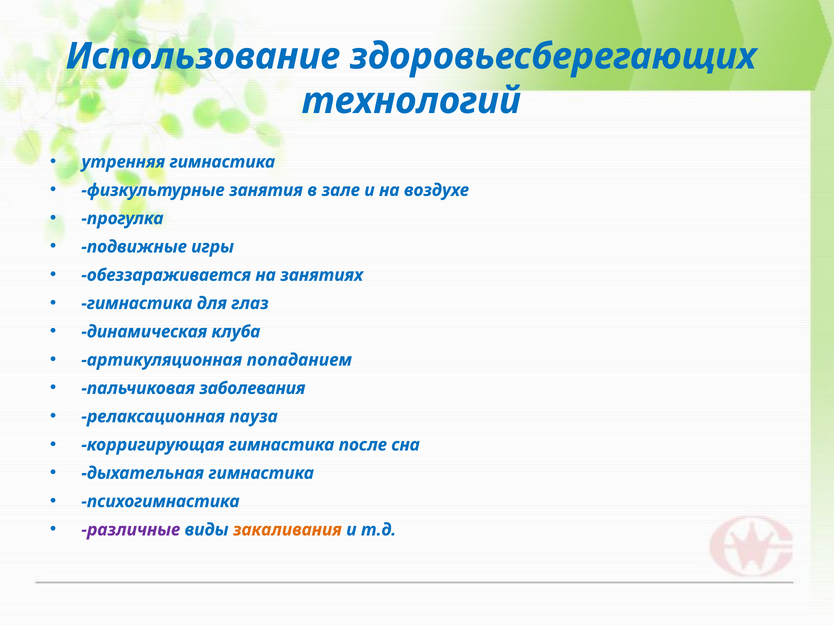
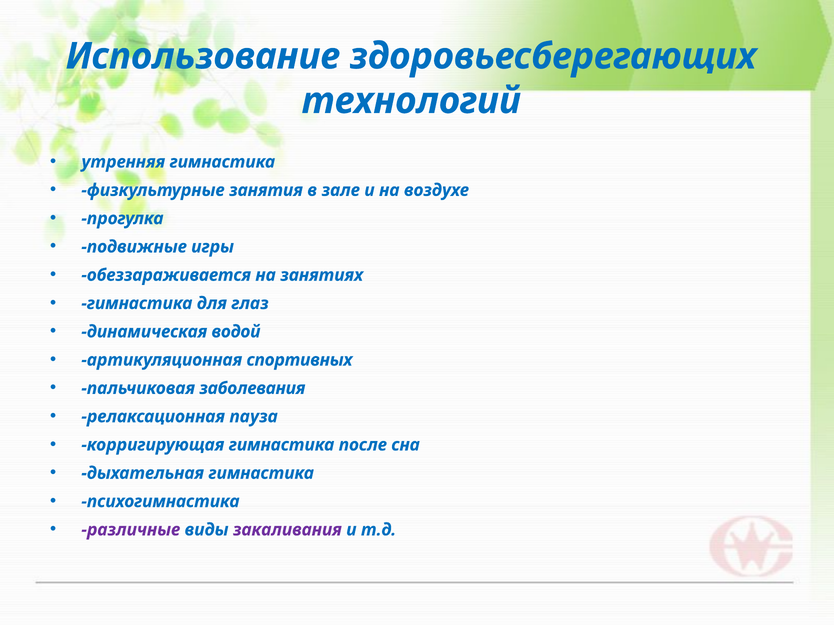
клуба: клуба -> водой (236, 331)
попаданием: попаданием -> спортивных (300, 360)
закаливания colour: orange -> purple (287, 529)
